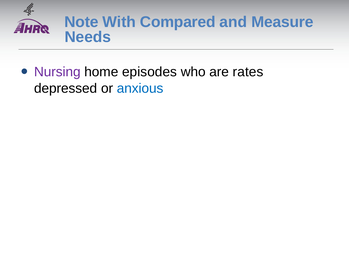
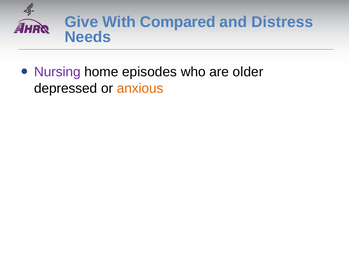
Note: Note -> Give (81, 22)
Measure: Measure -> Distress (282, 22)
rates: rates -> older (248, 72)
anxious colour: blue -> orange (140, 88)
